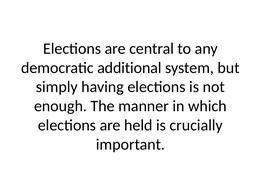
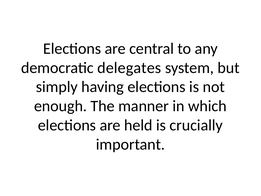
additional: additional -> delegates (129, 68)
